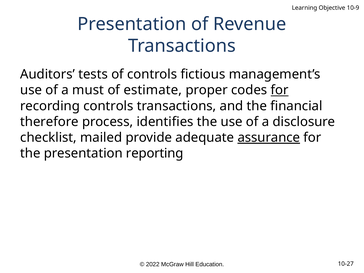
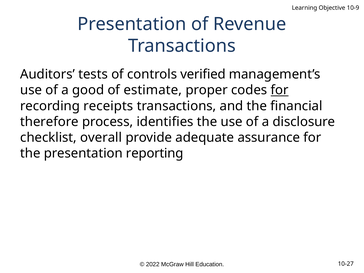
fictious: fictious -> verified (203, 74)
must: must -> good (88, 90)
recording controls: controls -> receipts (108, 106)
mailed: mailed -> overall (101, 138)
assurance underline: present -> none (269, 138)
